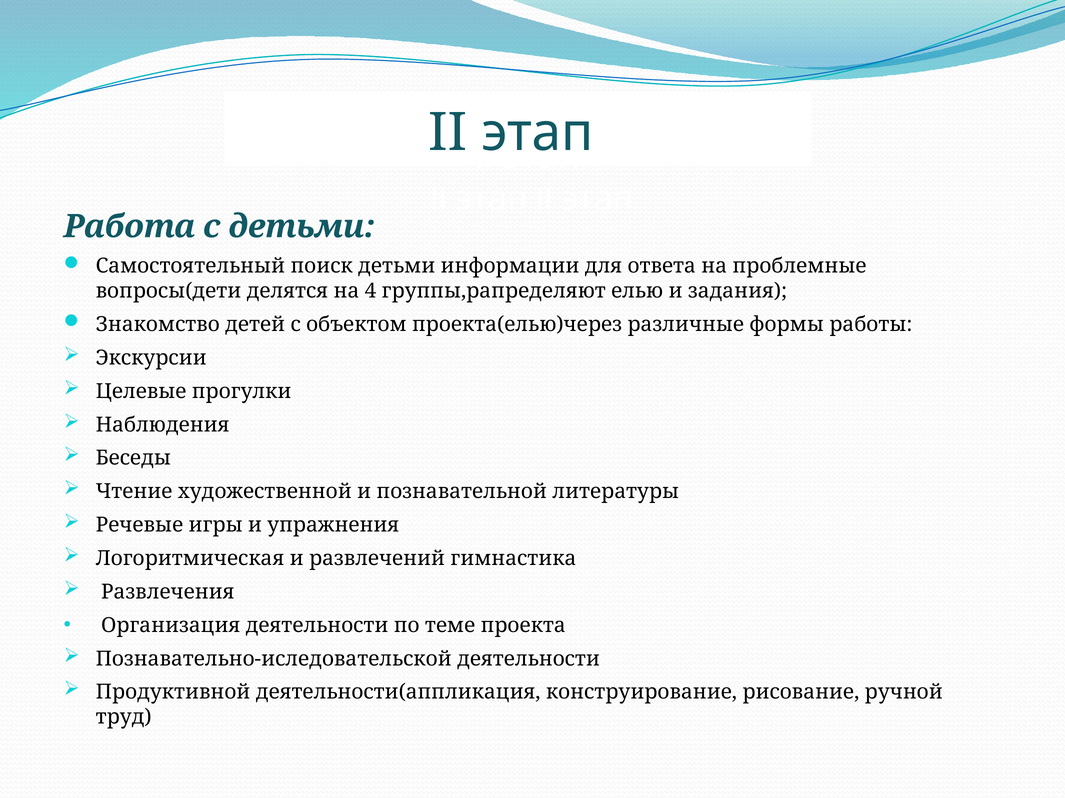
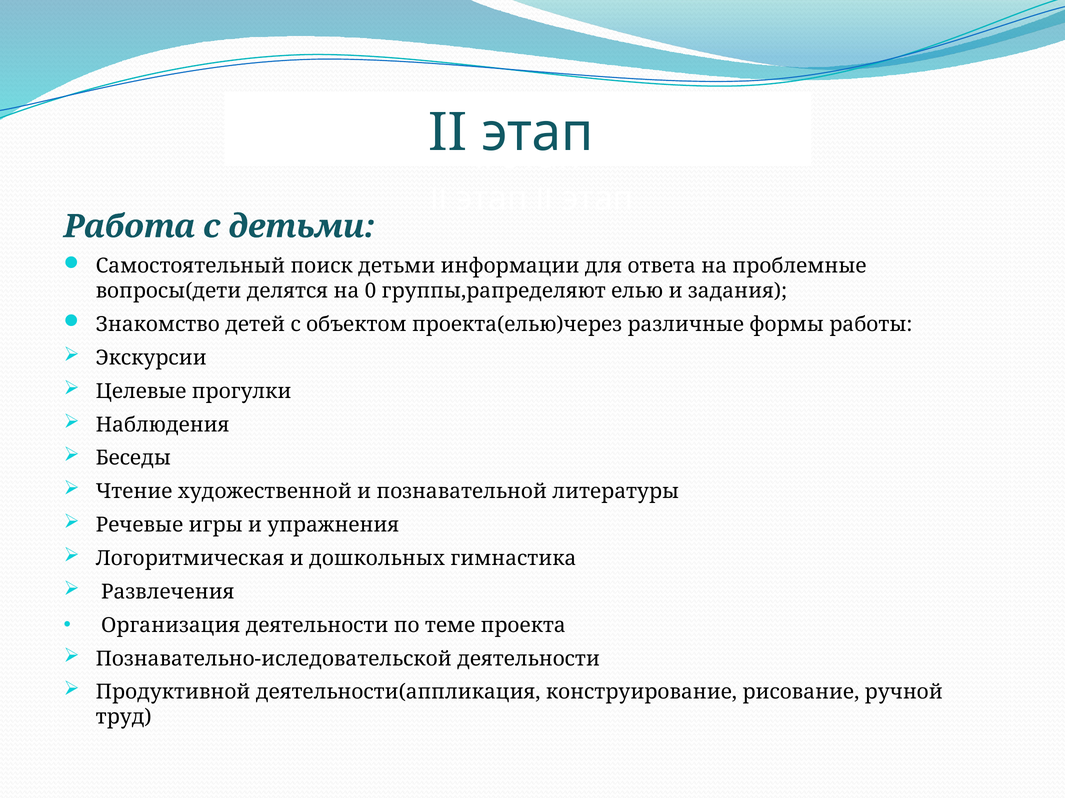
4: 4 -> 0 (371, 291)
развлечений: развлечений -> дошкольных (377, 559)
